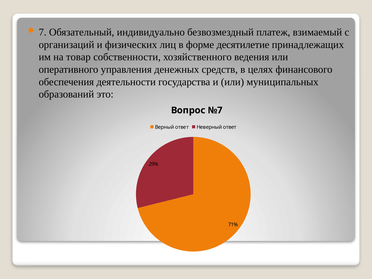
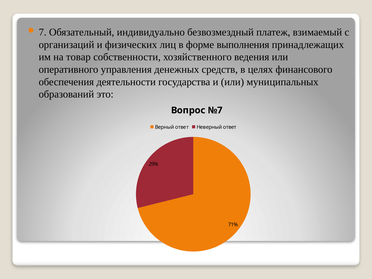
десятилетие: десятилетие -> выполнения (243, 45)
